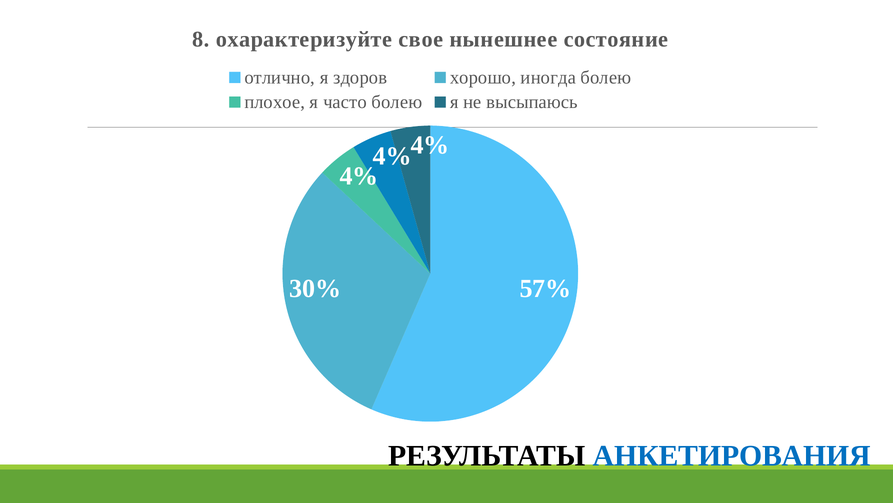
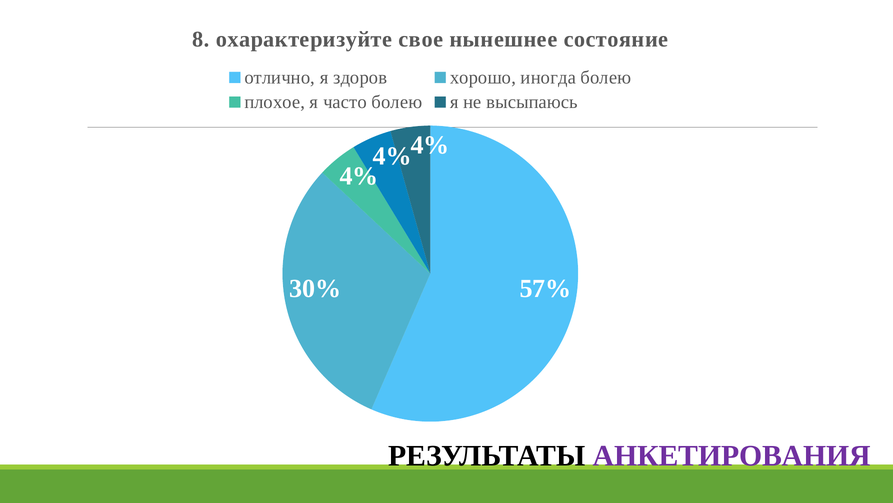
АНКЕТИРОВАНИЯ colour: blue -> purple (732, 455)
